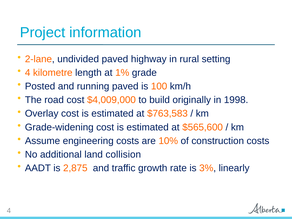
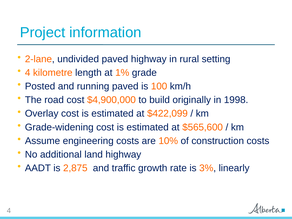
$4,009,000: $4,009,000 -> $4,900,000 (111, 100)
$763,583: $763,583 -> $422,099 (167, 114)
land collision: collision -> highway (123, 154)
